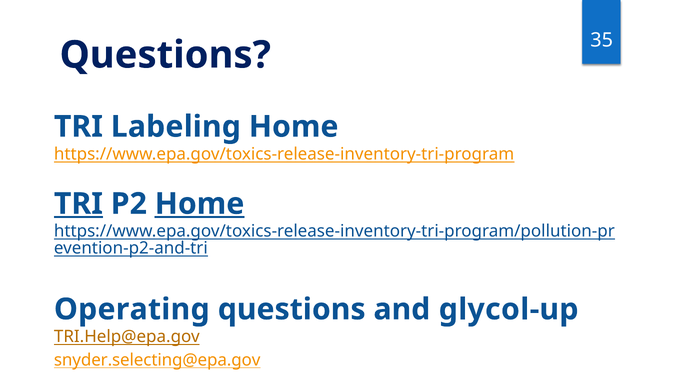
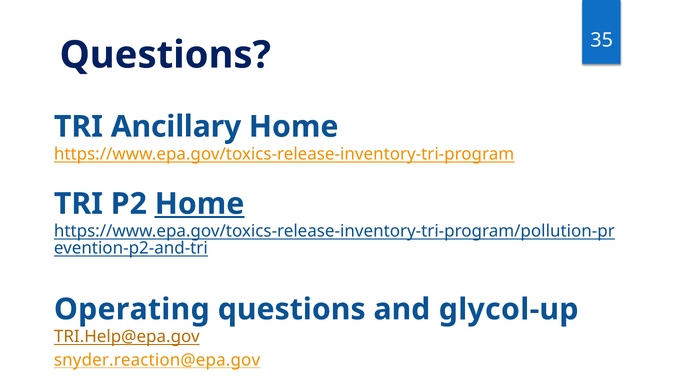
Labeling: Labeling -> Ancillary (176, 127)
TRI underline: present -> none (78, 204)
snyder.selecting@epa.gov: snyder.selecting@epa.gov -> snyder.reaction@epa.gov (157, 360)
